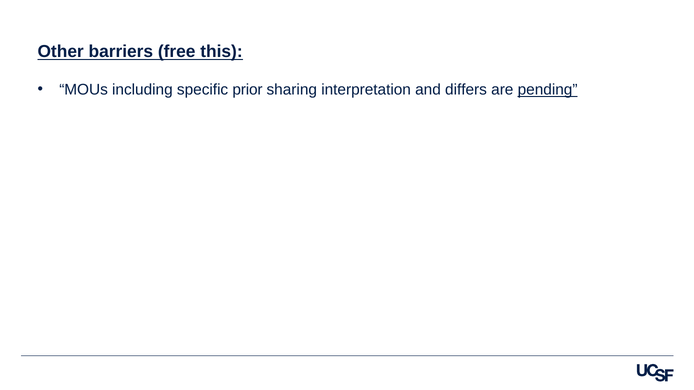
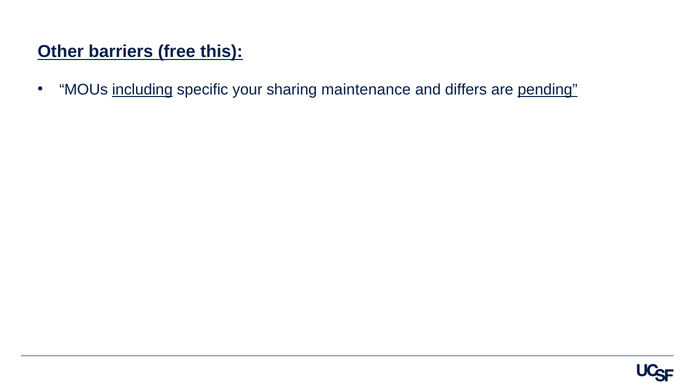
including underline: none -> present (142, 90)
prior: prior -> your (247, 90)
interpretation: interpretation -> maintenance (366, 90)
